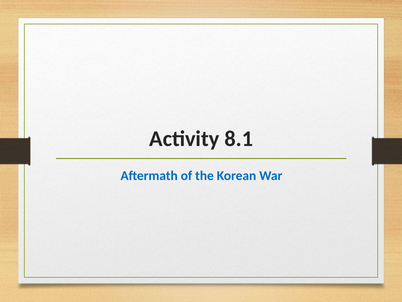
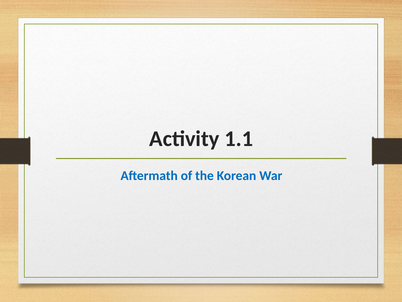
8.1: 8.1 -> 1.1 (239, 138)
